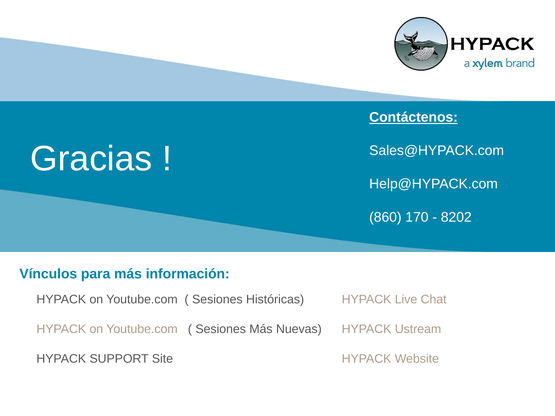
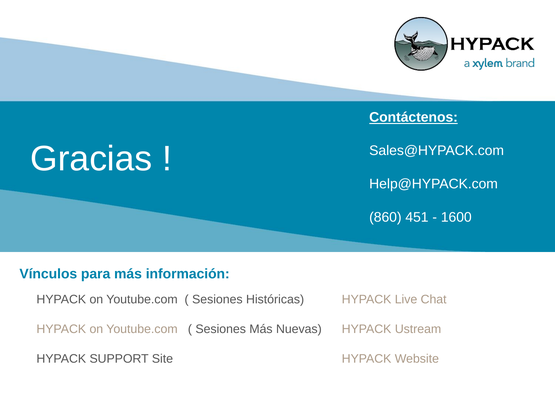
170: 170 -> 451 (417, 217)
8202: 8202 -> 1600 (456, 217)
